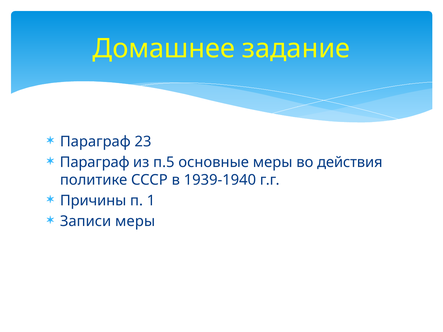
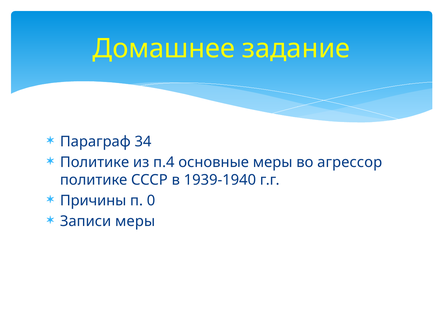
23: 23 -> 34 (143, 142)
Параграф: Параграф -> Политике (95, 162)
п.5: п.5 -> п.4 (164, 162)
действия: действия -> агрессор (350, 162)
1: 1 -> 0 (151, 201)
